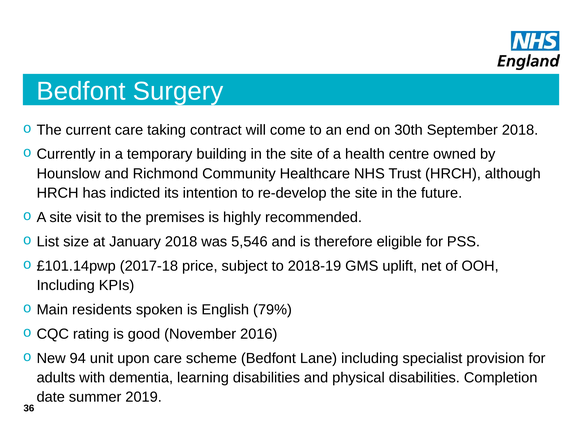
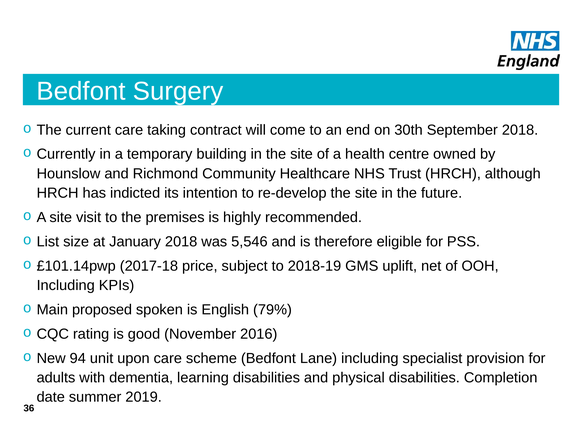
residents: residents -> proposed (102, 309)
